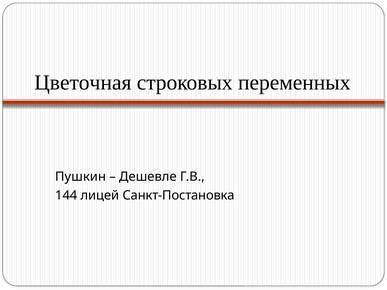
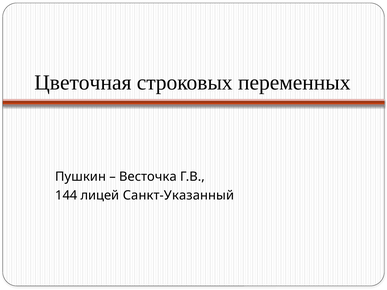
Дешевле: Дешевле -> Весточка (148, 177)
Санкт-Постановка: Санкт-Постановка -> Санкт-Указанный (178, 195)
